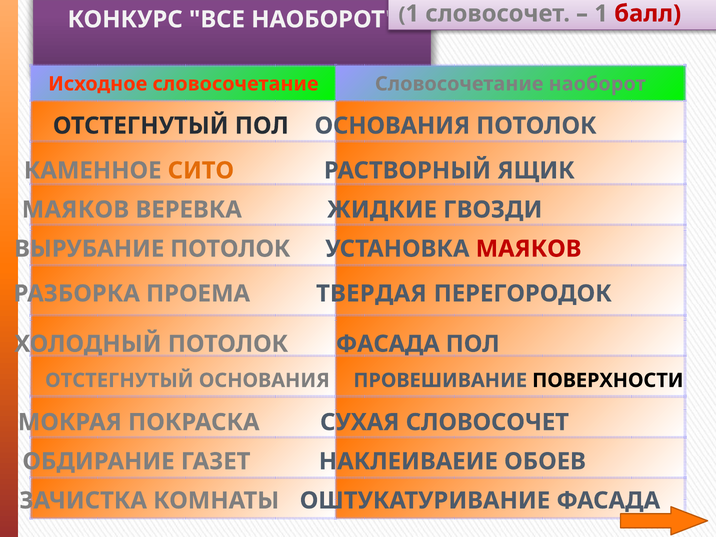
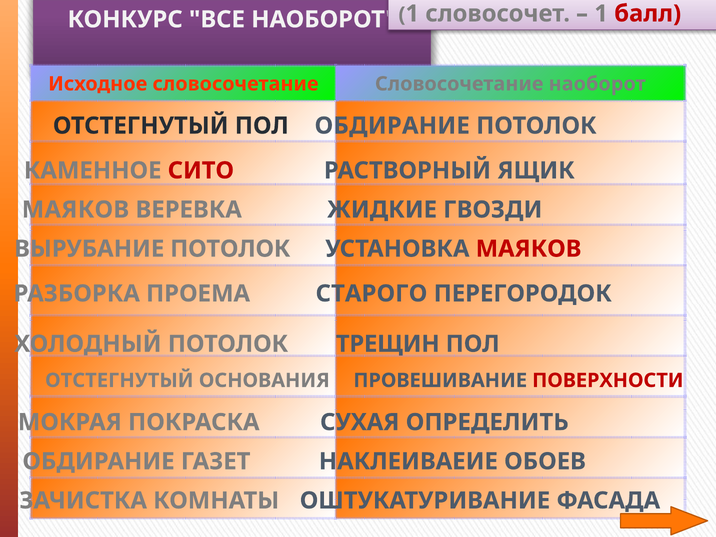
ПОЛ ОСНОВАНИЯ: ОСНОВАНИЯ -> ОБДИРАНИЕ (392, 126)
СИТО colour: orange -> red (201, 171)
ТВЕРДАЯ: ТВЕРДАЯ -> СТАРОГО (371, 294)
ПОТОЛОК ФАСАДА: ФАСАДА -> ТРЕЩИН (388, 344)
ПОВЕРХНОСТИ colour: black -> red (608, 380)
СУХАЯ СЛОВОСОЧЕТ: СЛОВОСОЧЕТ -> ОПРЕДЕЛИТЬ (487, 422)
